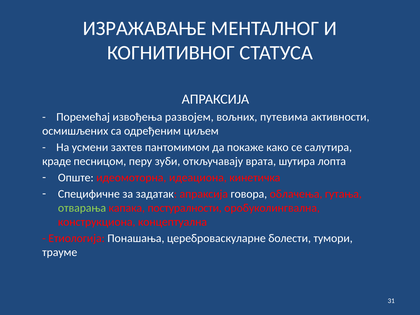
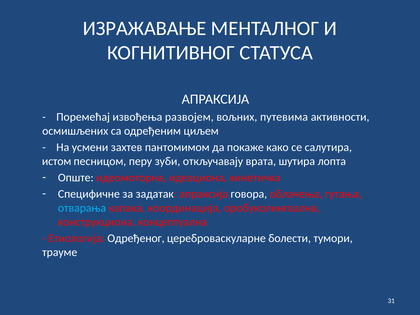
краде: краде -> истом (57, 161)
отварања colour: light green -> light blue (82, 208)
постуралности: постуралности -> координација (185, 208)
Понашања: Понашања -> Одређеног (136, 238)
